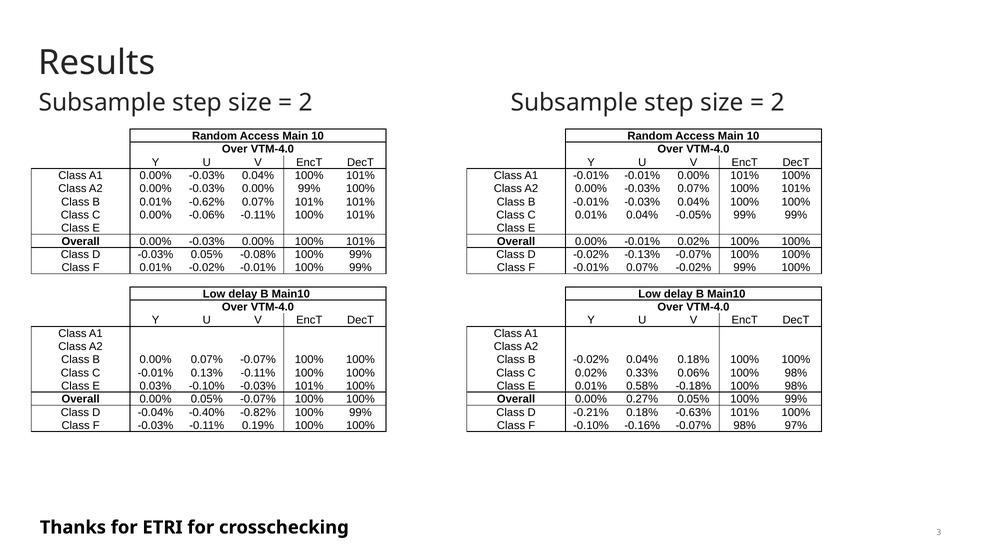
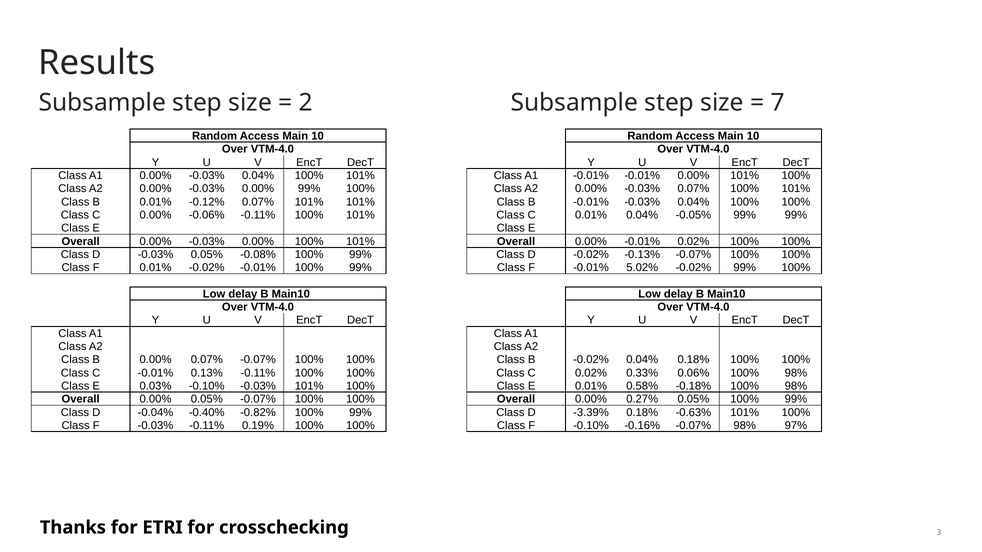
2: 2 -> 7 (778, 103)
-0.62%: -0.62% -> -0.12% (207, 202)
-0.01% 0.07%: 0.07% -> 5.02% (642, 268)
-0.21%: -0.21% -> -3.39% (591, 413)
